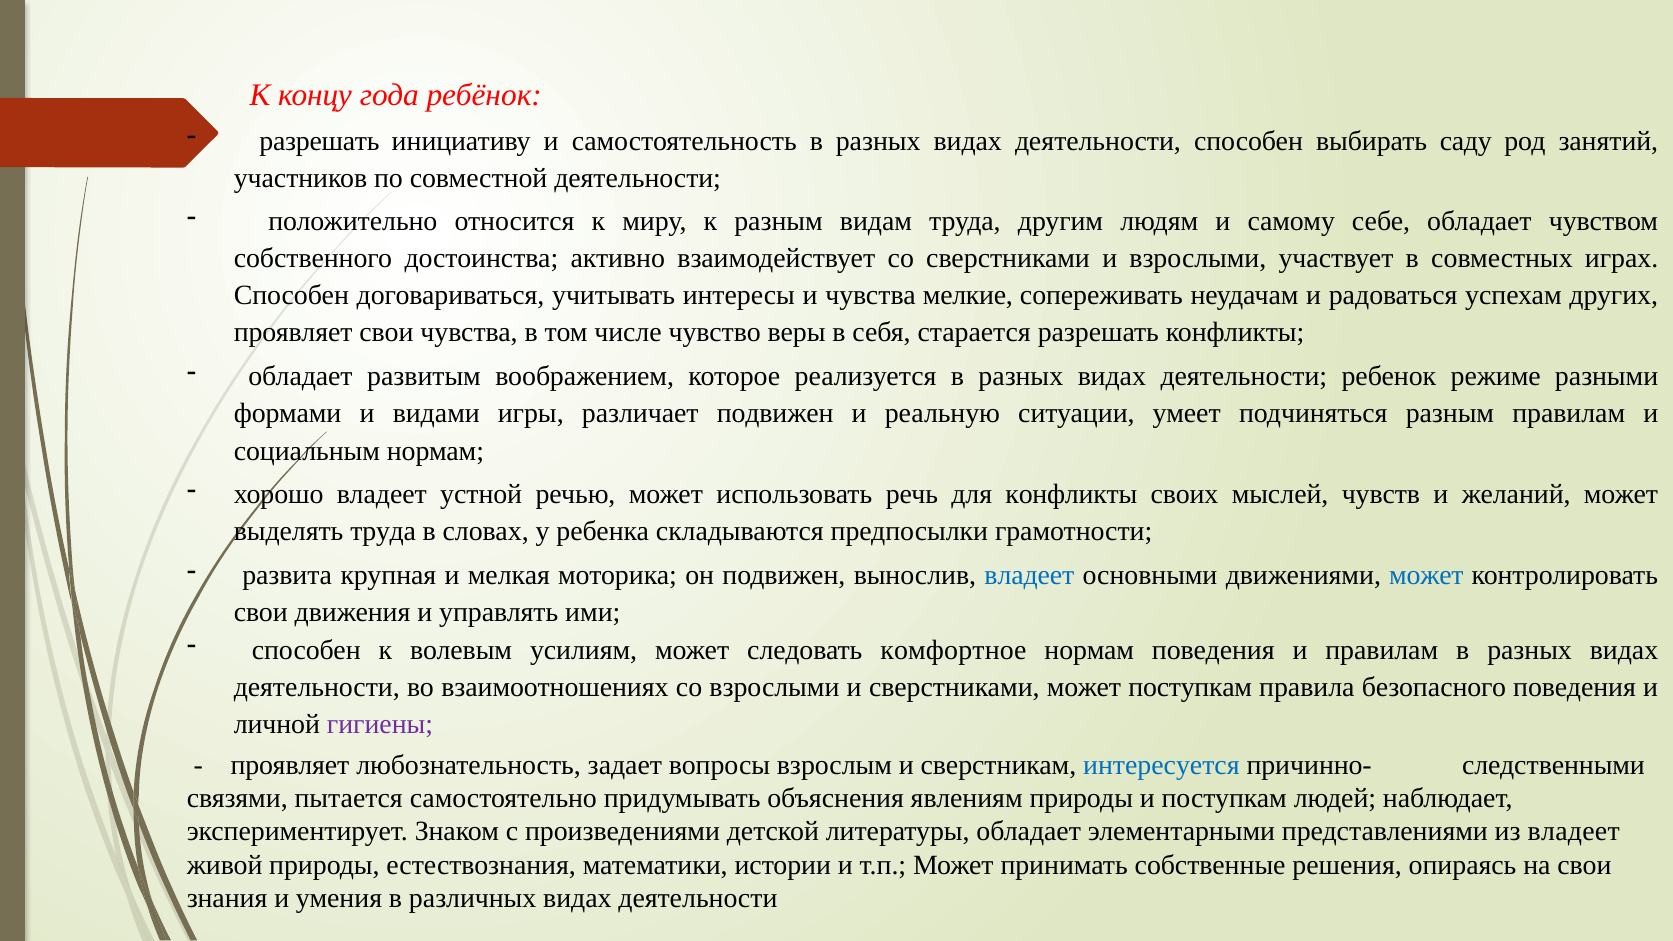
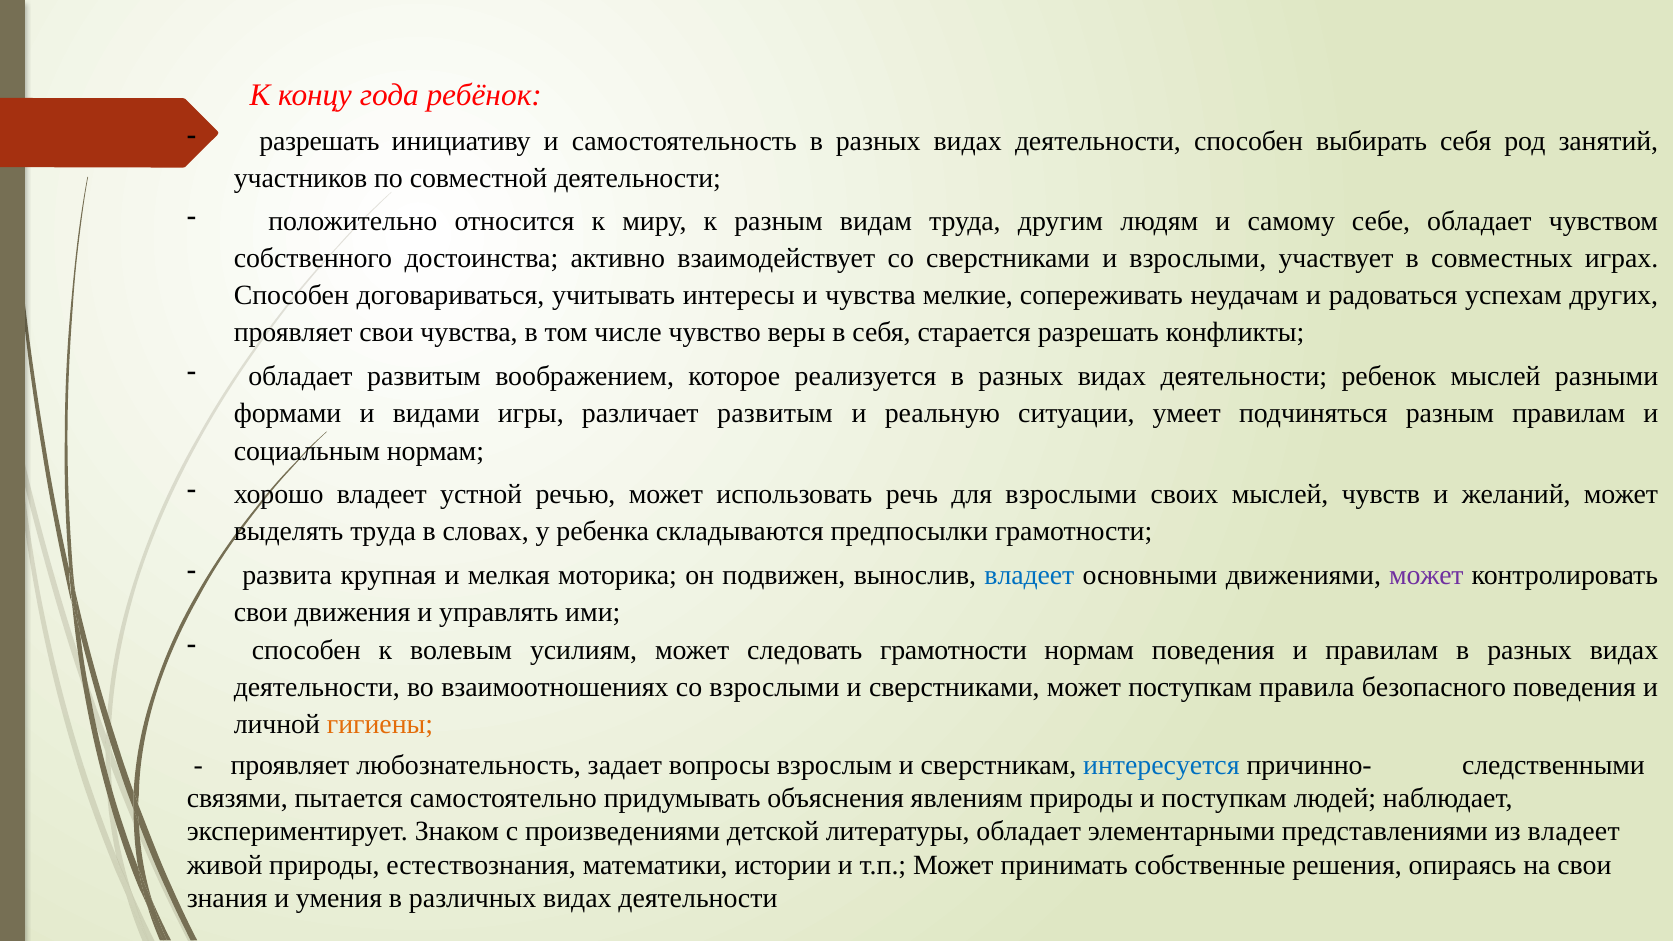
выбирать саду: саду -> себя (1466, 141)
ребенок режиме: режиме -> мыслей (1496, 377)
различает подвижен: подвижен -> развитым (775, 414)
для конфликты: конфликты -> взрослыми (1071, 495)
может colour: blue -> purple (1426, 575)
следовать комфортное: комфортное -> грамотности (954, 650)
гигиены colour: purple -> orange (380, 724)
